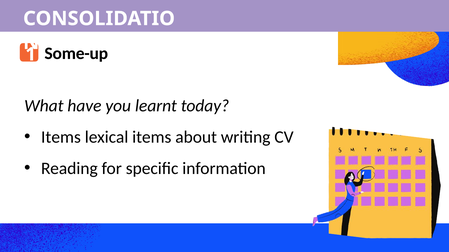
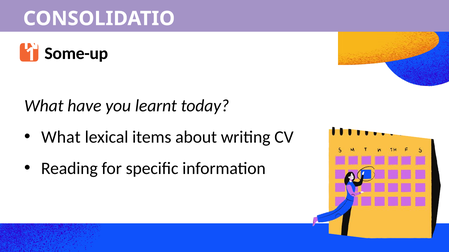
Items: Items -> What (61, 137)
